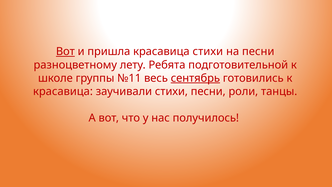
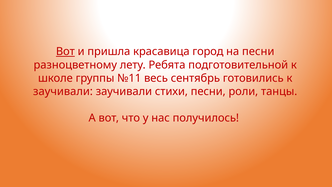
красавица стихи: стихи -> город (208, 52)
сентябрь underline: present -> none (195, 78)
красавица: красавица -> заучивали (63, 91)
